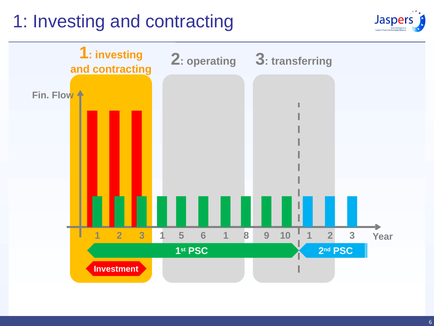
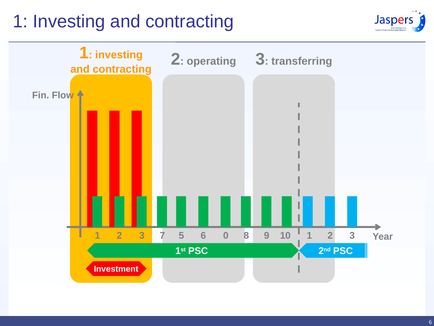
3 1: 1 -> 7 (162, 235)
5 6 1: 1 -> 0 (226, 235)
